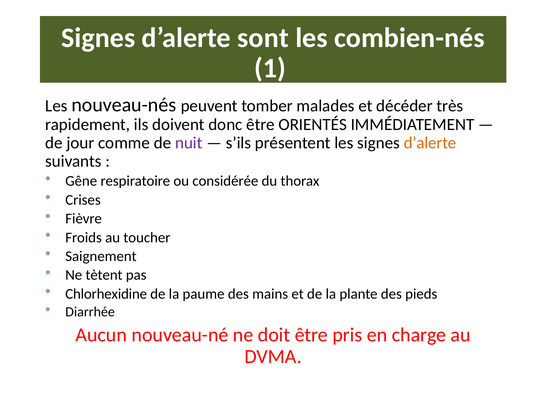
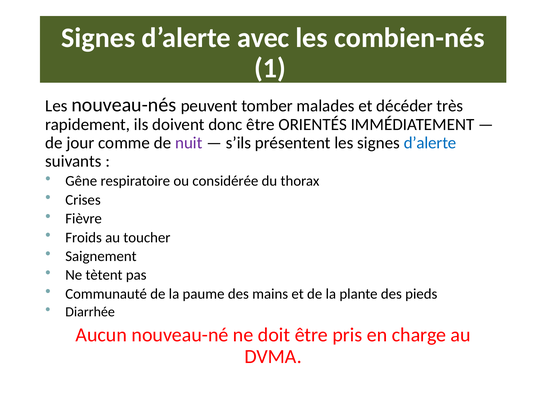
sont: sont -> avec (263, 38)
d’alerte colour: orange -> blue (430, 143)
Chlorhexidine: Chlorhexidine -> Communauté (106, 294)
